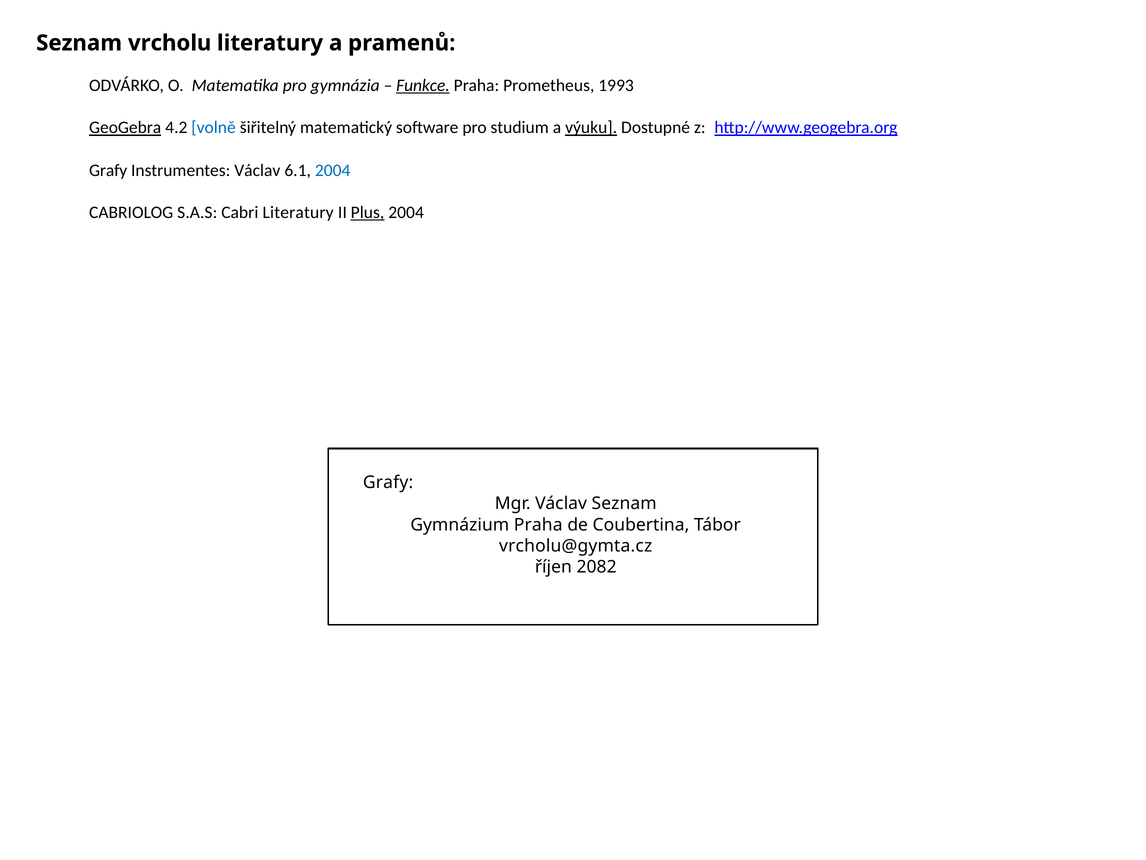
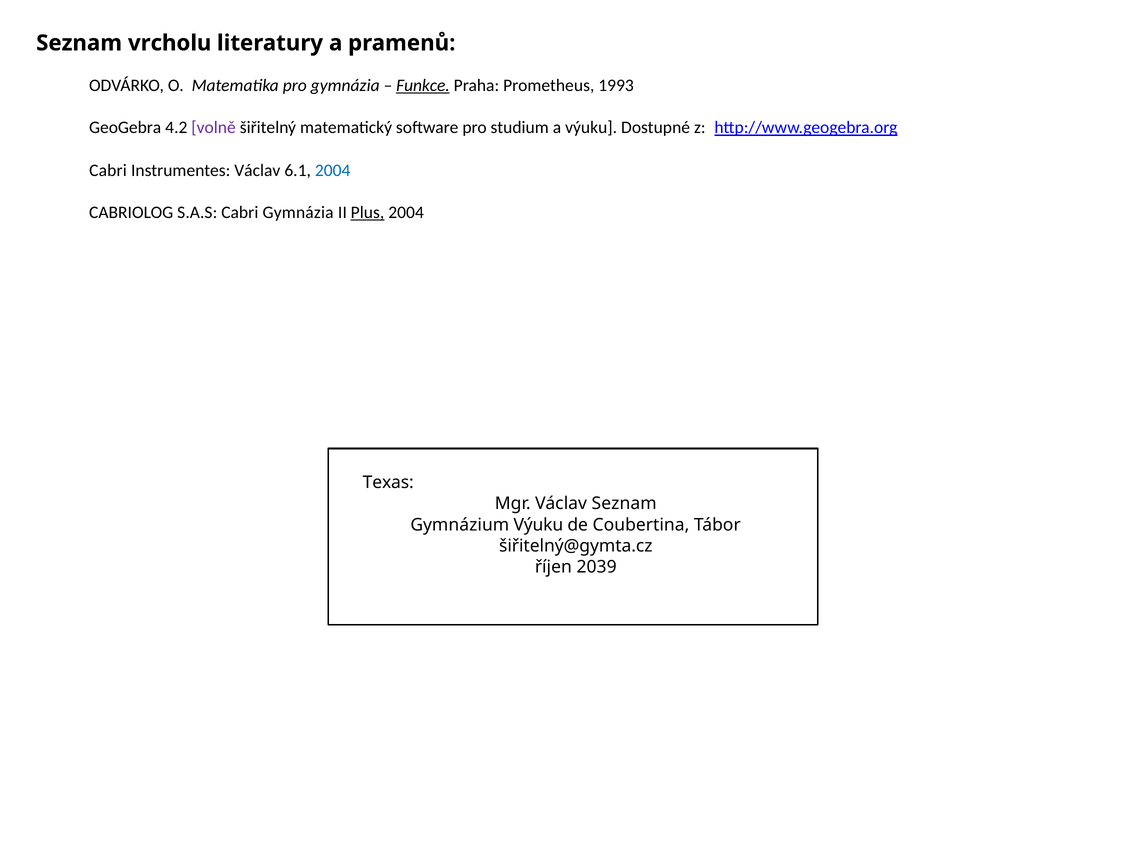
GeoGebra underline: present -> none (125, 128)
volně colour: blue -> purple (214, 128)
výuku underline: present -> none (591, 128)
Grafy: Grafy -> Cabri (108, 170)
Cabri Literatury: Literatury -> Gymnázia (298, 212)
Grafy: Grafy -> Texas (388, 482)
Gymnázium Praha: Praha -> Výuku (538, 524)
vrcholu@gymta.cz: vrcholu@gymta.cz -> šiřitelný@gymta.cz (576, 545)
2082: 2082 -> 2039 (597, 567)
